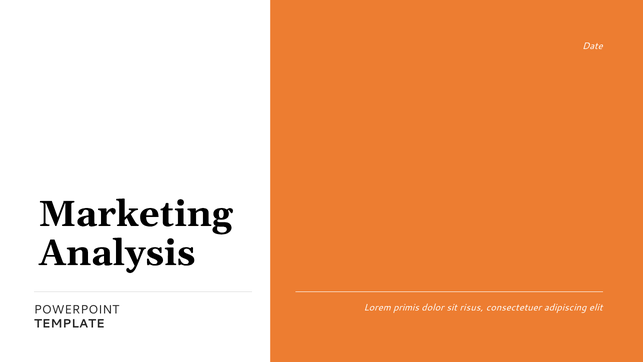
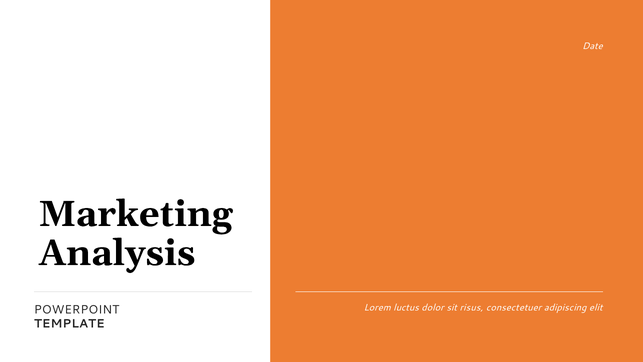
primis: primis -> luctus (406, 307)
